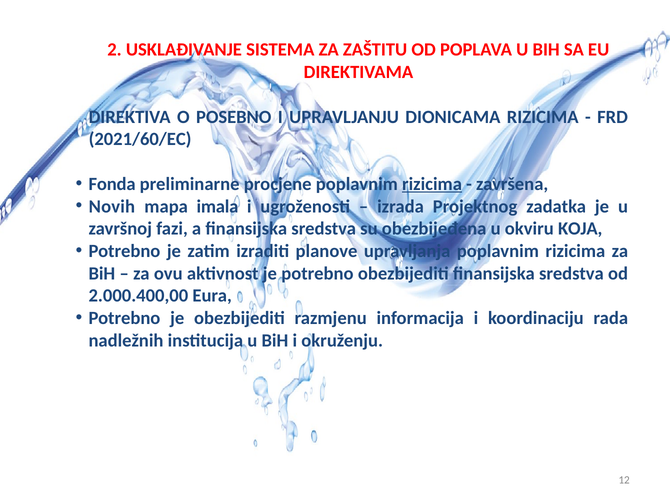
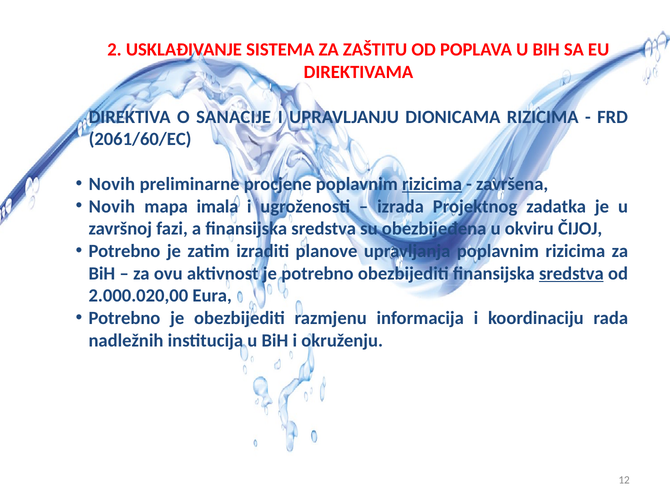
POSEBNO: POSEBNO -> SANACIJE (234, 117)
2021/60/EC: 2021/60/EC -> 2061/60/EC (140, 139)
Fonda: Fonda -> Novih (112, 184)
KOJA: KOJA -> ČIJOJ (580, 229)
sredstva underline: none -> present (571, 273)
2.000.400,00: 2.000.400,00 -> 2.000.020,00 (138, 296)
